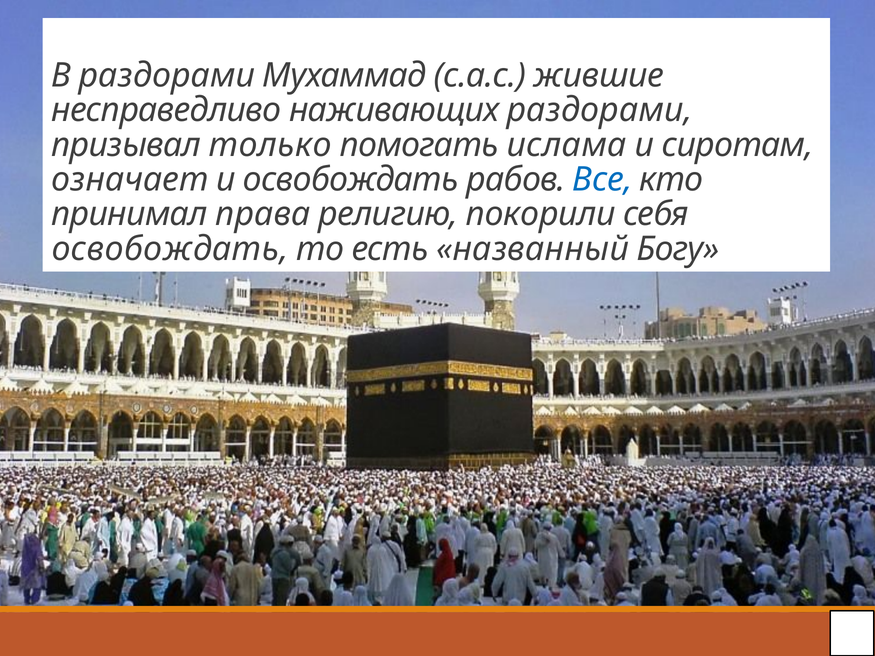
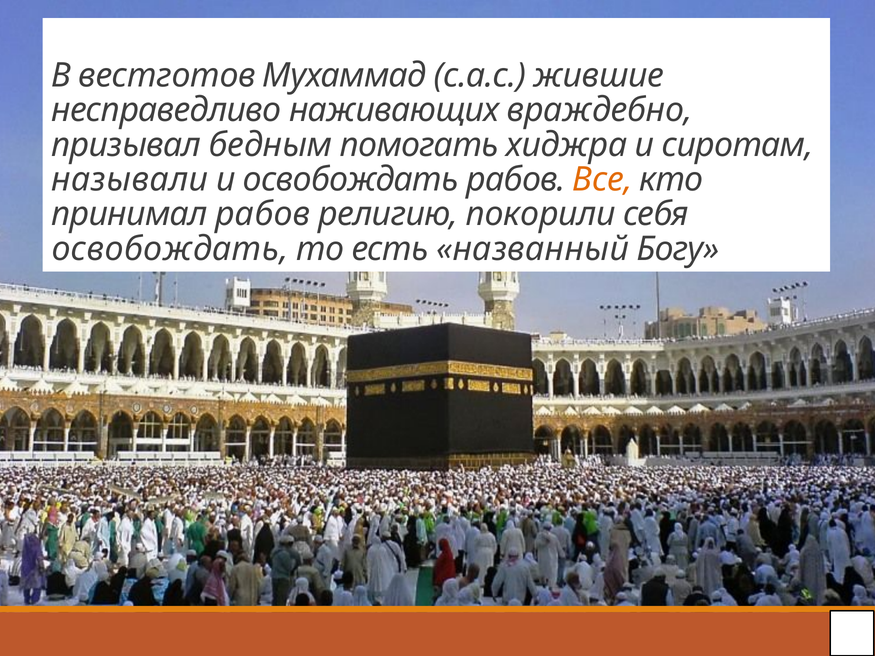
В раздорами: раздорами -> вестготов (167, 75)
наживающих раздорами: раздорами -> враждебно (600, 110)
только: только -> бедным (270, 145)
ислама: ислама -> хиджра (567, 145)
означает: означает -> называли (130, 180)
Все colour: blue -> orange (602, 180)
принимал права: права -> рабов (263, 214)
